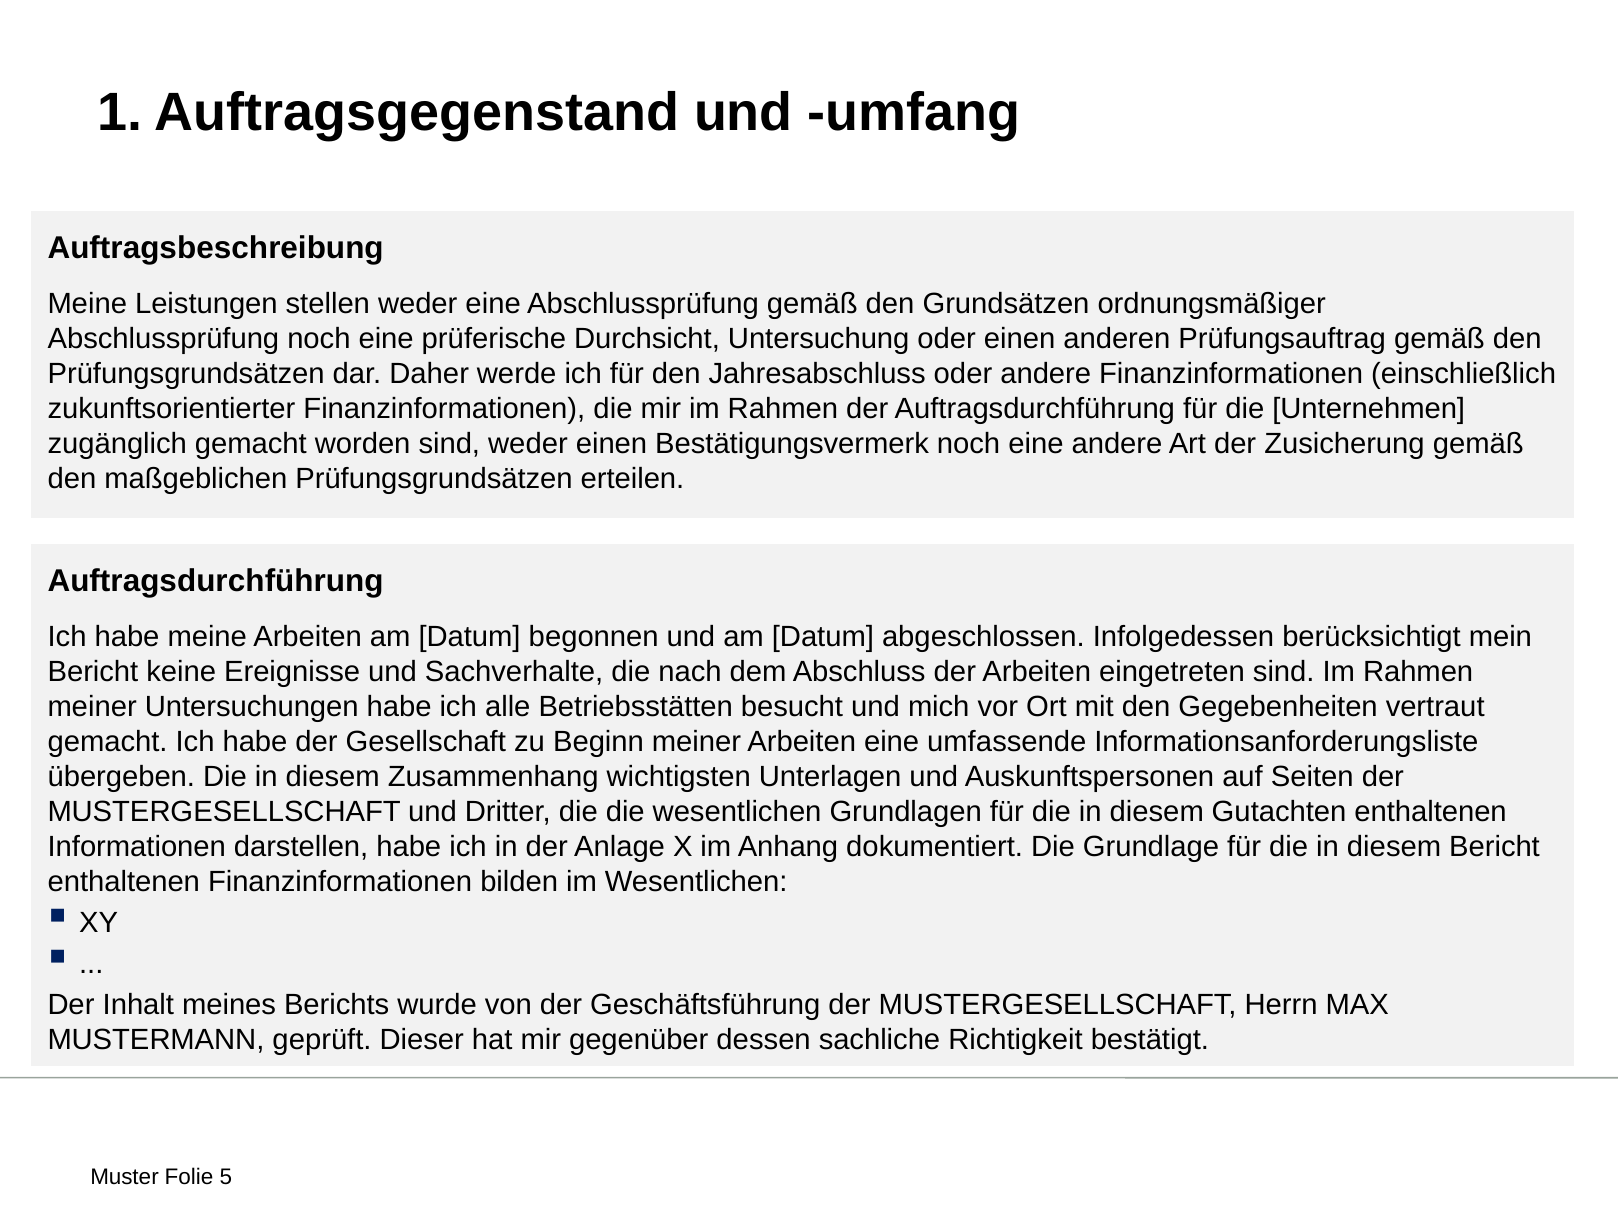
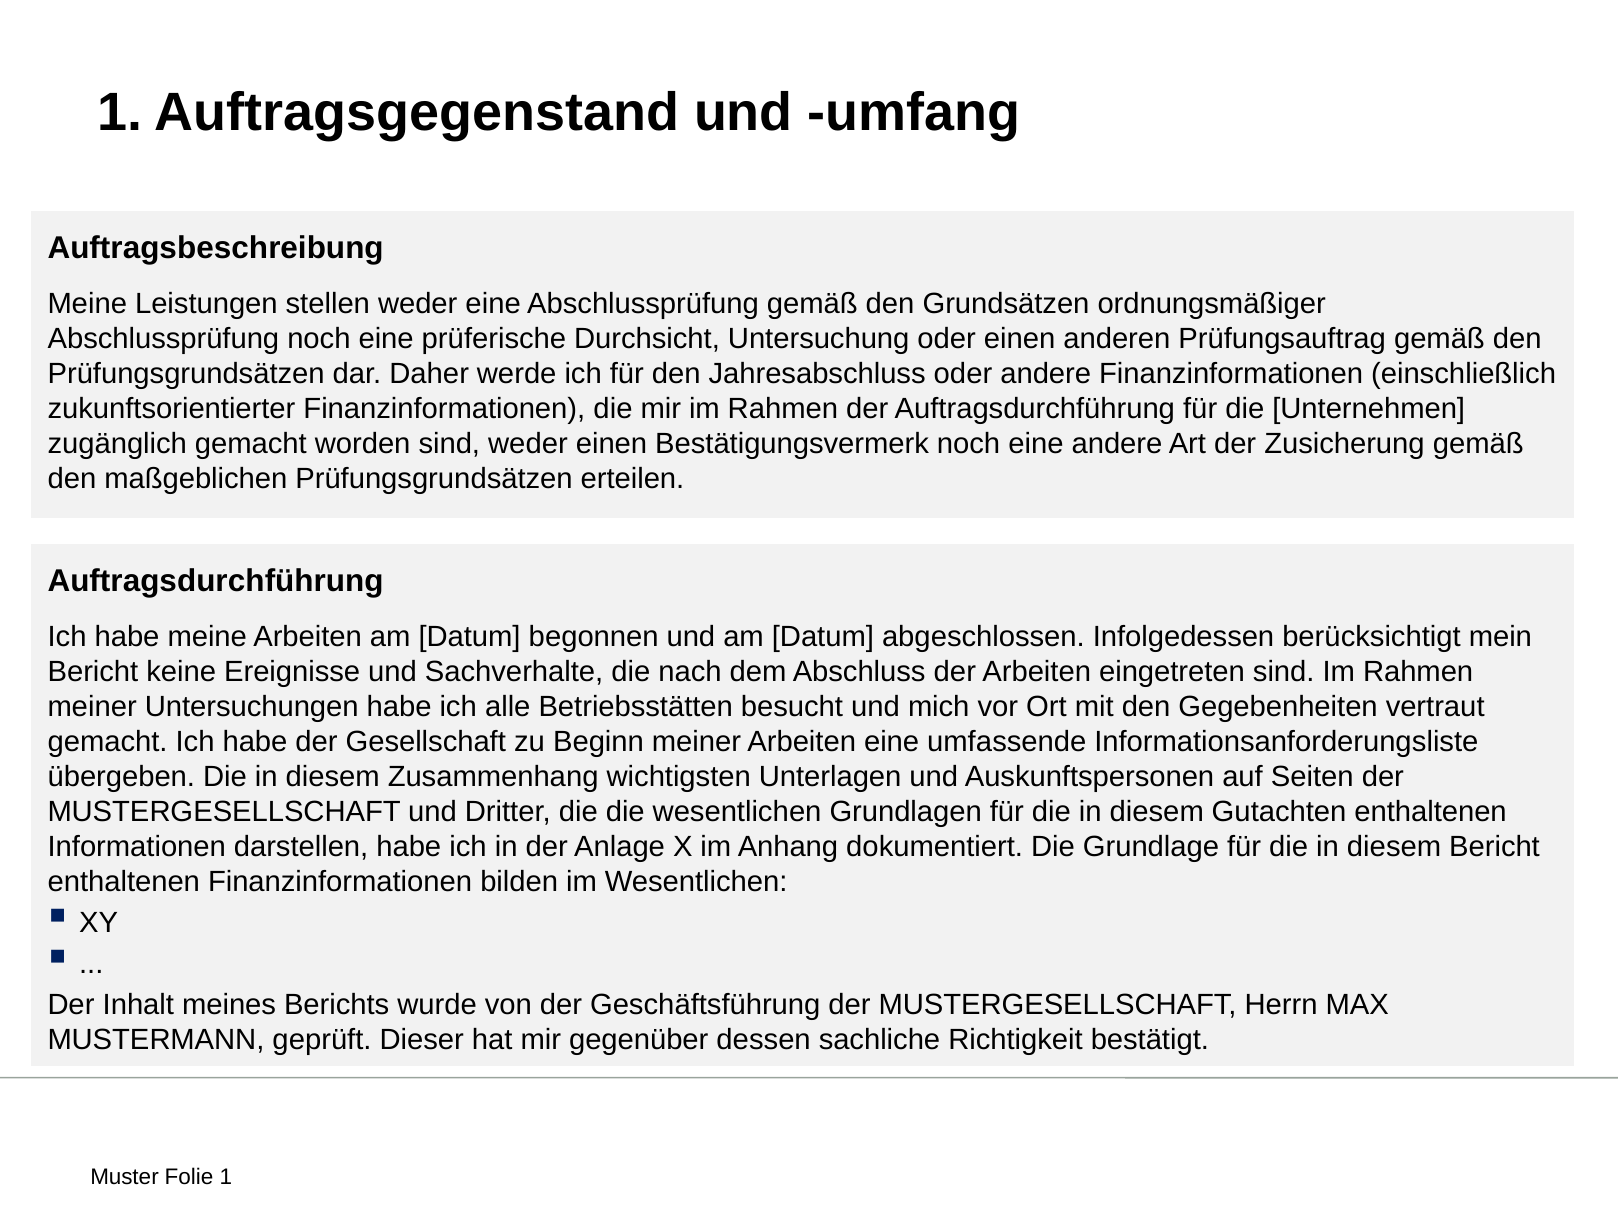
Folie 5: 5 -> 1 (226, 1178)
